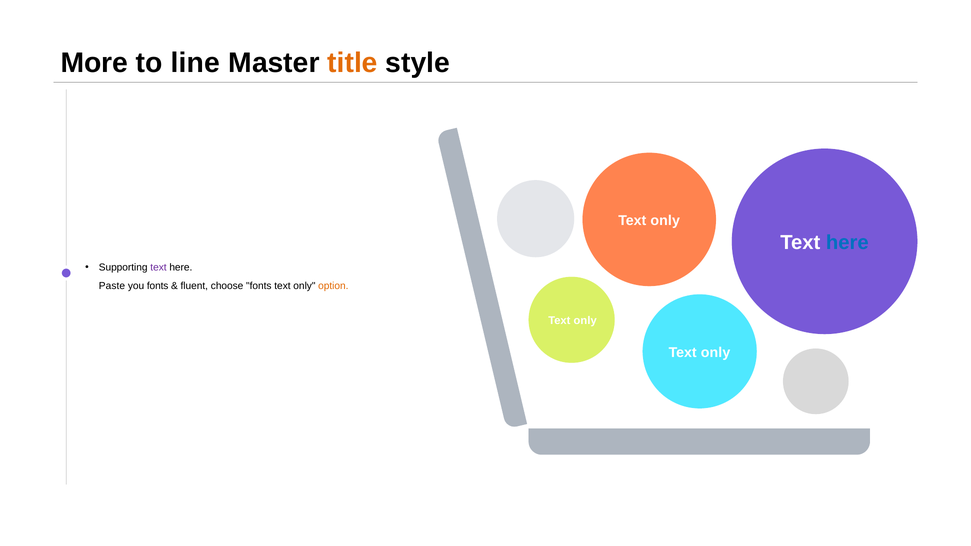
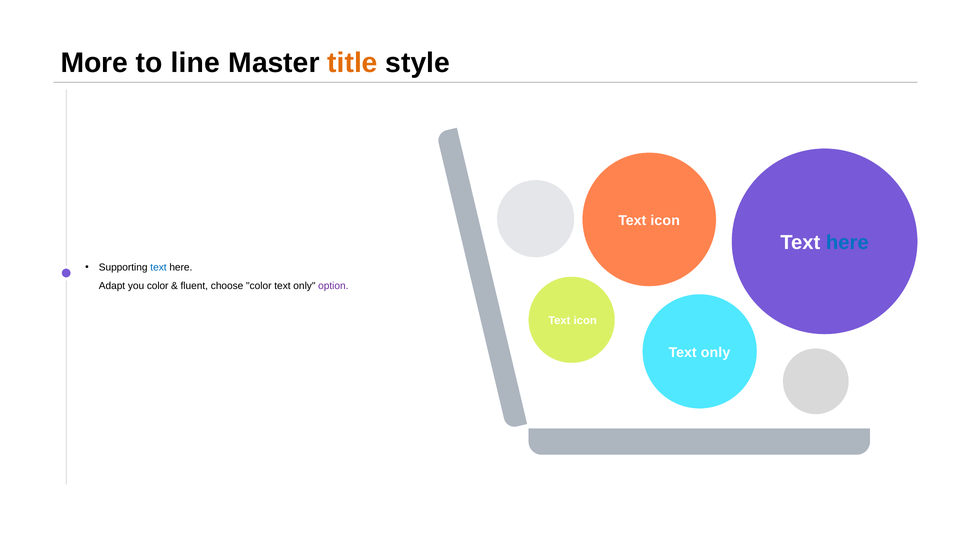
only: only -> icon (665, 220)
text colour: purple -> blue (158, 268)
Paste: Paste -> Adapt (112, 286)
you fonts: fonts -> color (158, 286)
choose fonts: fonts -> color (259, 286)
option colour: orange -> purple (333, 286)
only: only -> icon (585, 321)
